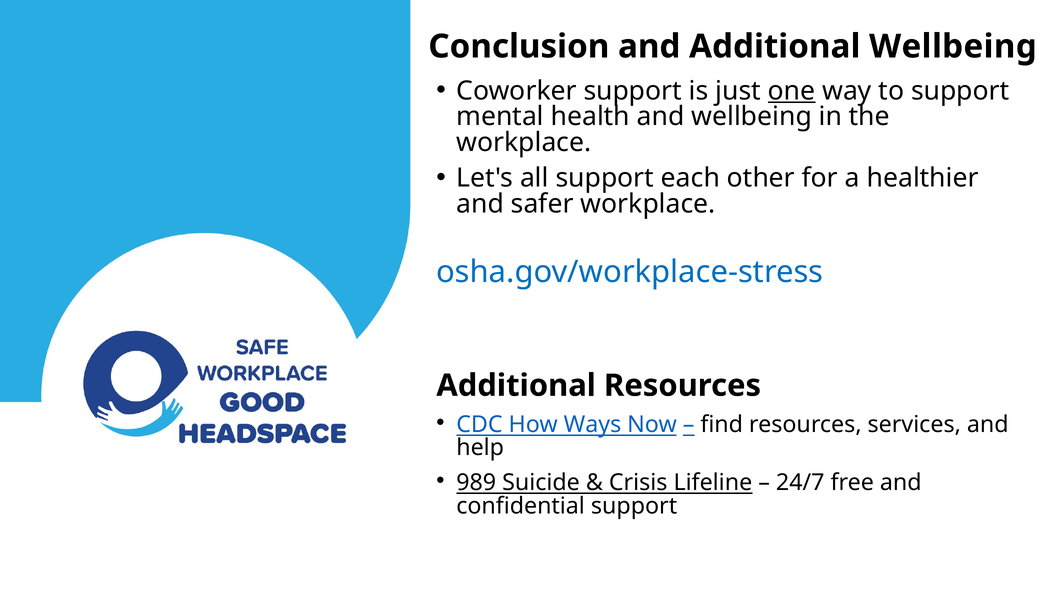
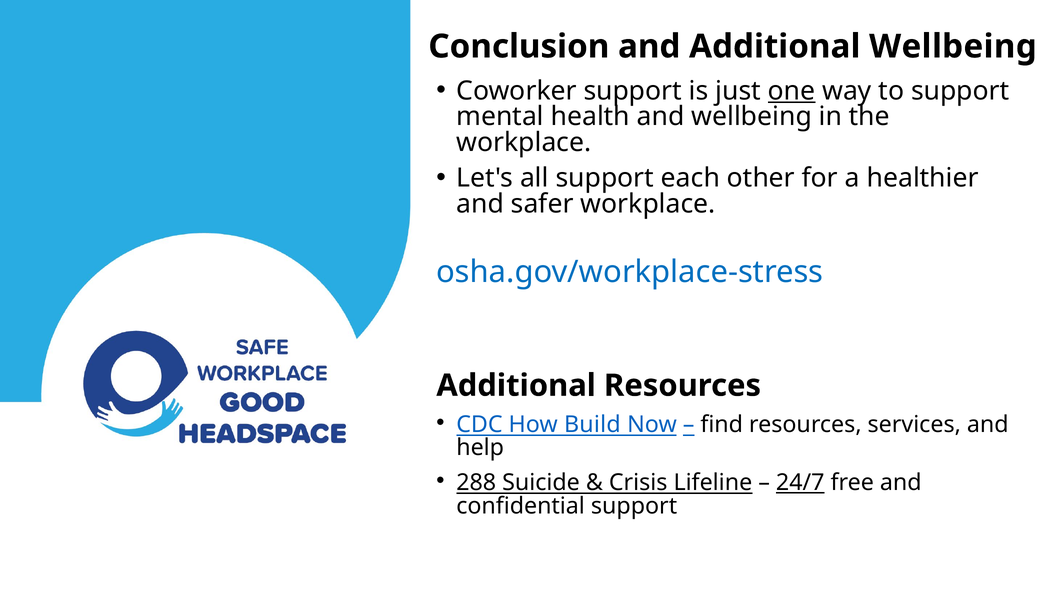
Ways: Ways -> Build (592, 425)
989: 989 -> 288 (476, 483)
24/7 underline: none -> present (800, 483)
